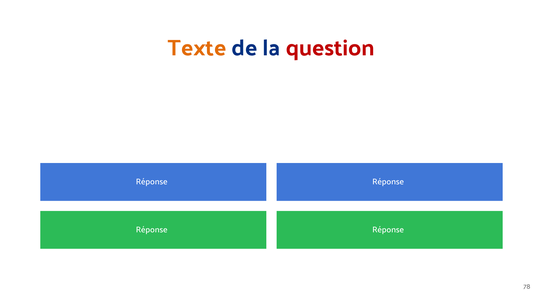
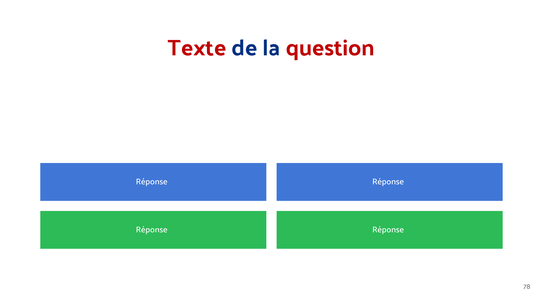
Texte colour: orange -> red (197, 48)
